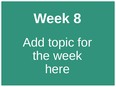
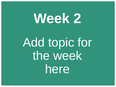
8: 8 -> 2 (77, 19)
